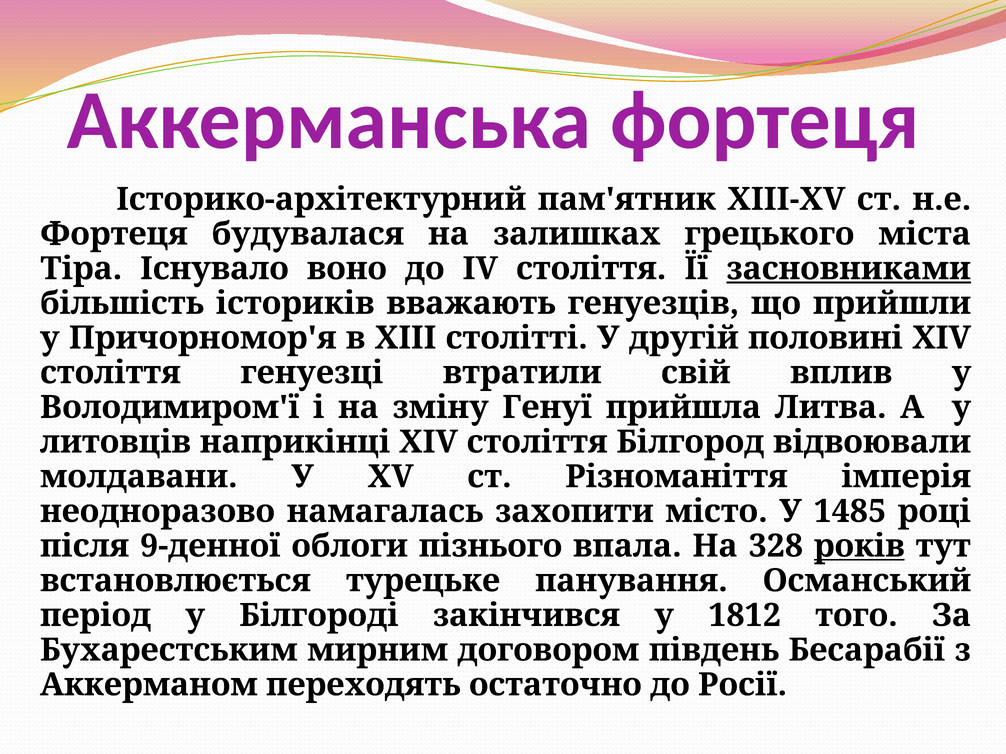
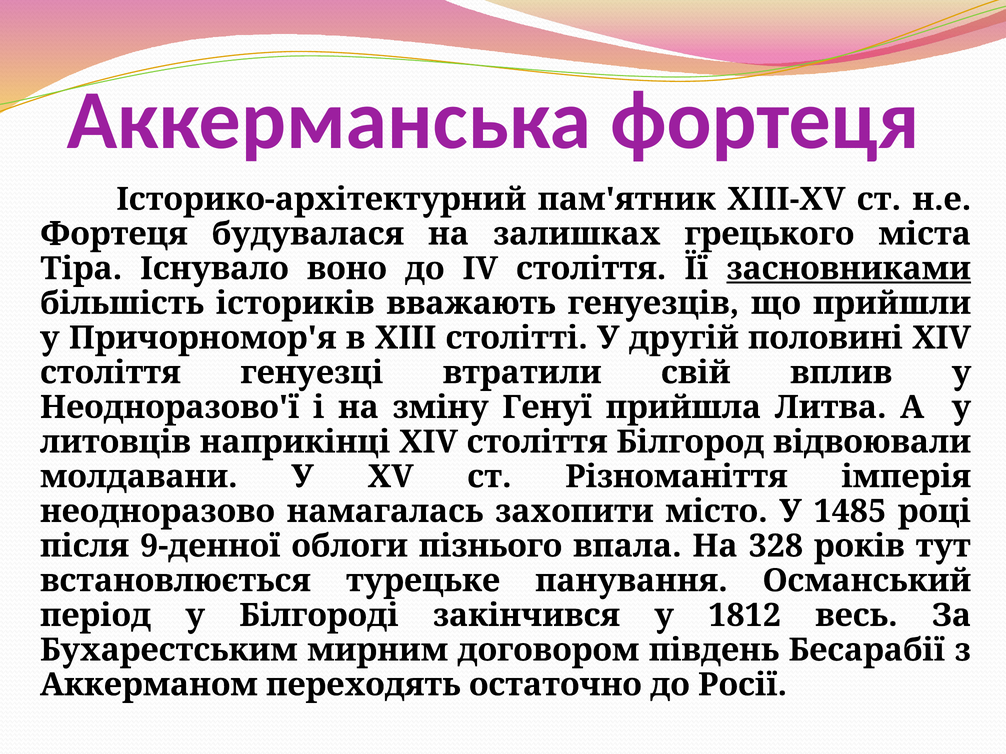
Володимиром'ї: Володимиром'ї -> Неодноразово'ї (170, 408)
років underline: present -> none (859, 546)
того: того -> весь (856, 616)
